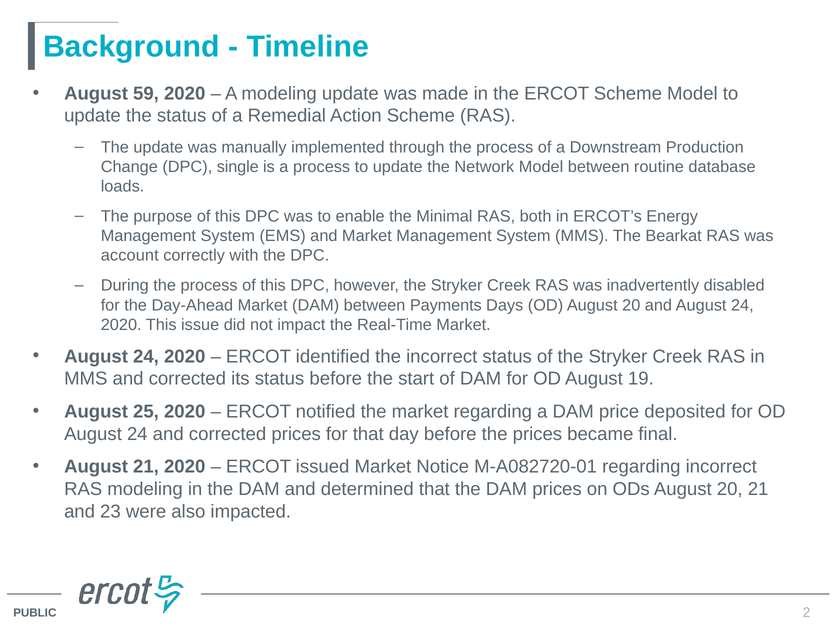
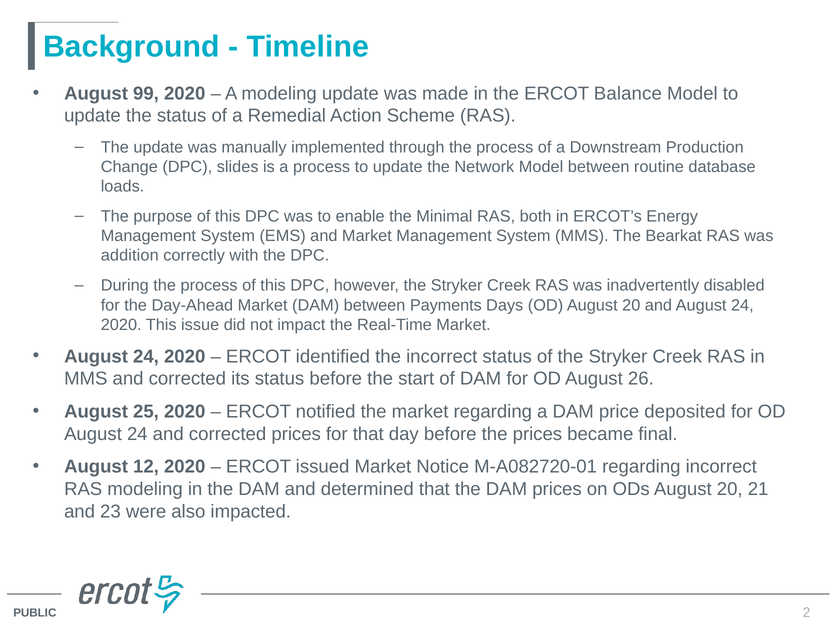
59: 59 -> 99 (146, 93)
ERCOT Scheme: Scheme -> Balance (628, 93)
single: single -> slides (238, 167)
account: account -> addition (130, 255)
19: 19 -> 26 (641, 378)
August 21: 21 -> 12 (146, 466)
